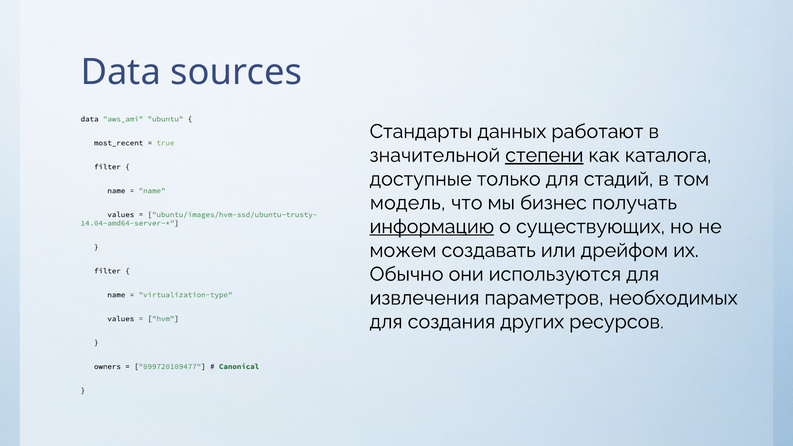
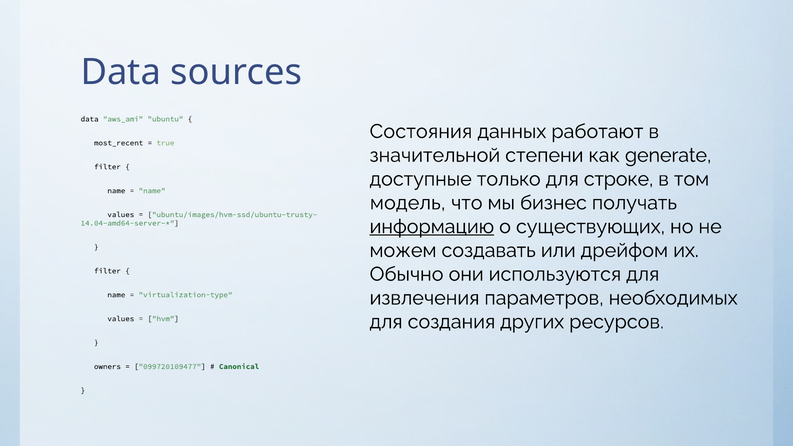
Стандарты: Стандарты -> Состояния (421, 132)
степени underline: present -> none (544, 155)
каталога: каталога -> generate (668, 155)
стадий: стадий -> строке (619, 179)
